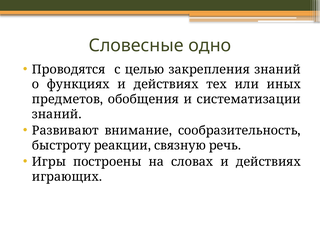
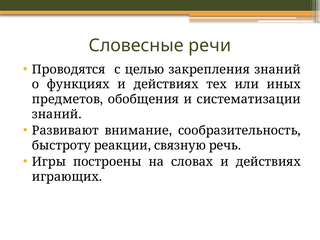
одно: одно -> речи (210, 46)
